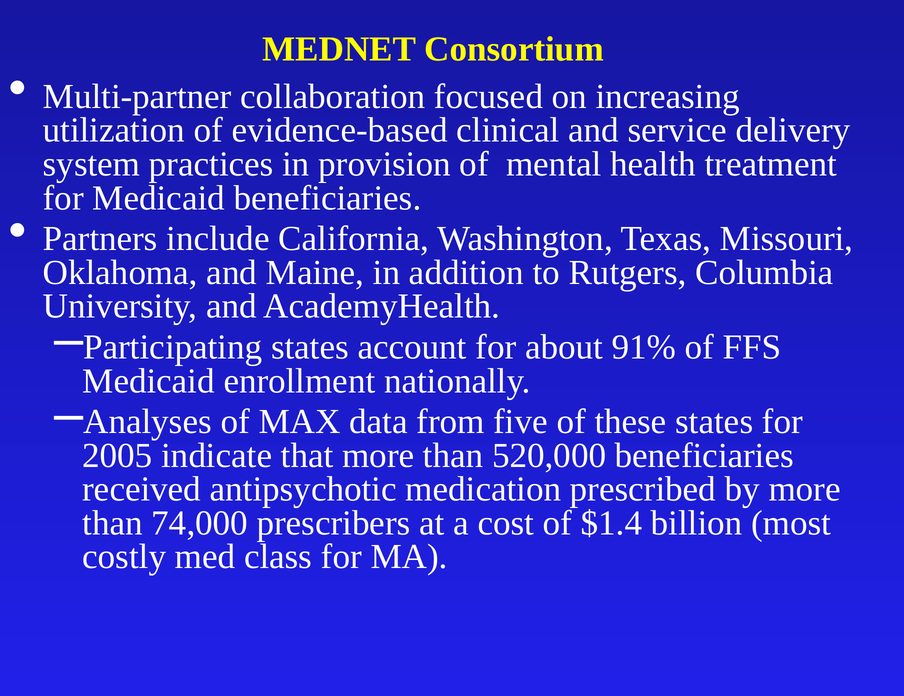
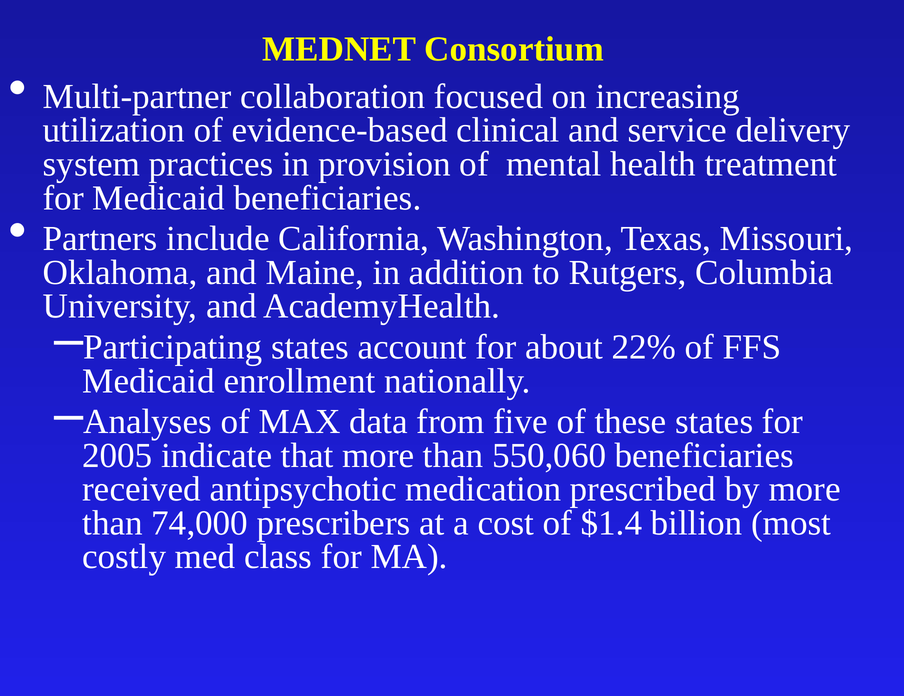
91%: 91% -> 22% (644, 347)
520,000: 520,000 -> 550,060 (549, 456)
